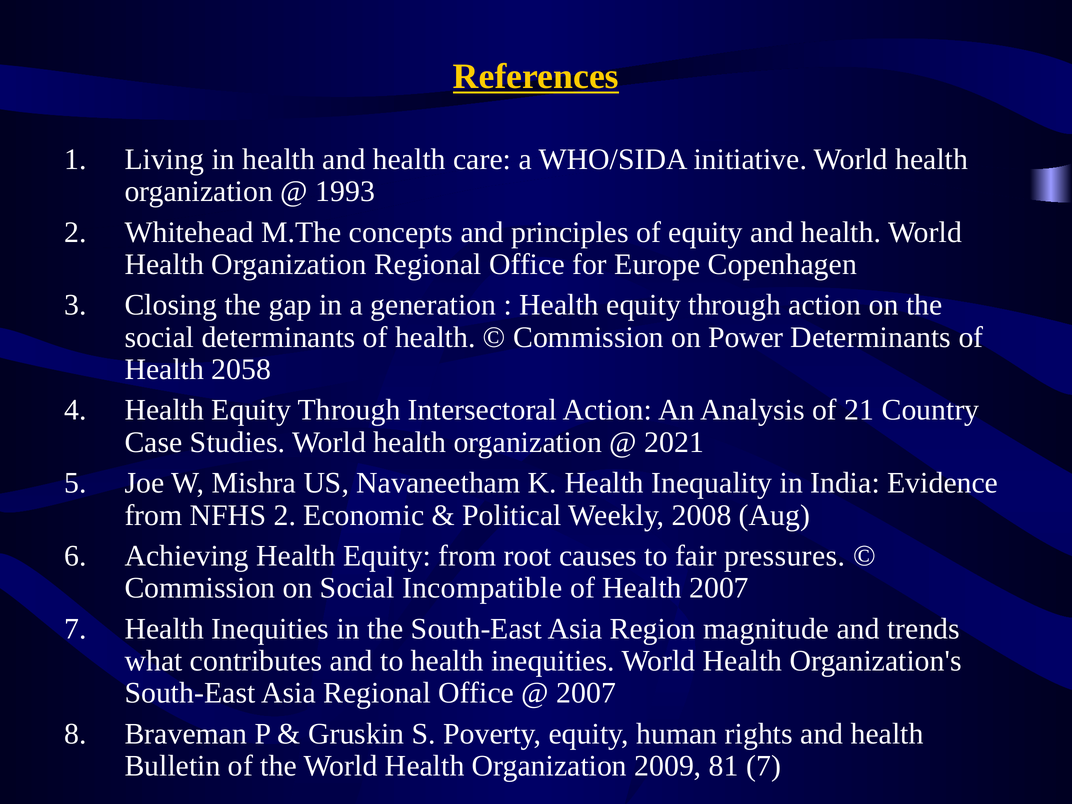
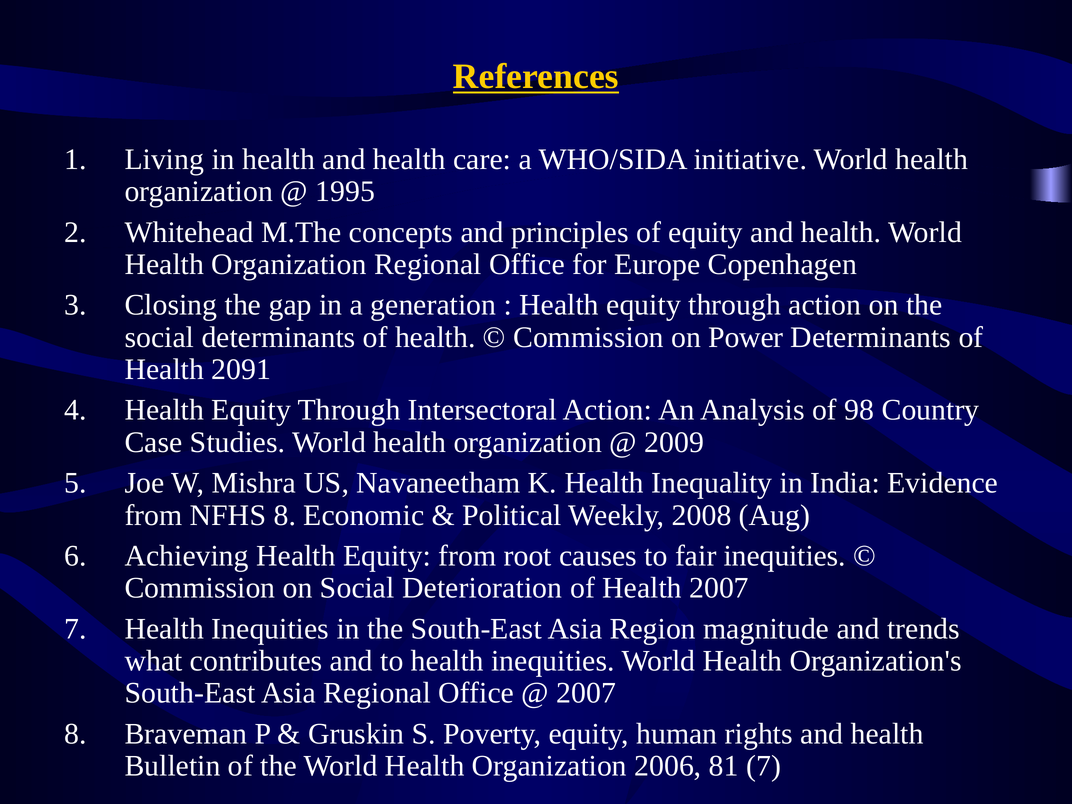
1993: 1993 -> 1995 (345, 191)
2058: 2058 -> 2091 (241, 369)
21: 21 -> 98 (859, 410)
2021: 2021 -> 2009 (674, 442)
NFHS 2: 2 -> 8 (285, 515)
fair pressures: pressures -> inequities (785, 556)
Incompatible: Incompatible -> Deterioration (482, 588)
2009: 2009 -> 2006 (668, 766)
